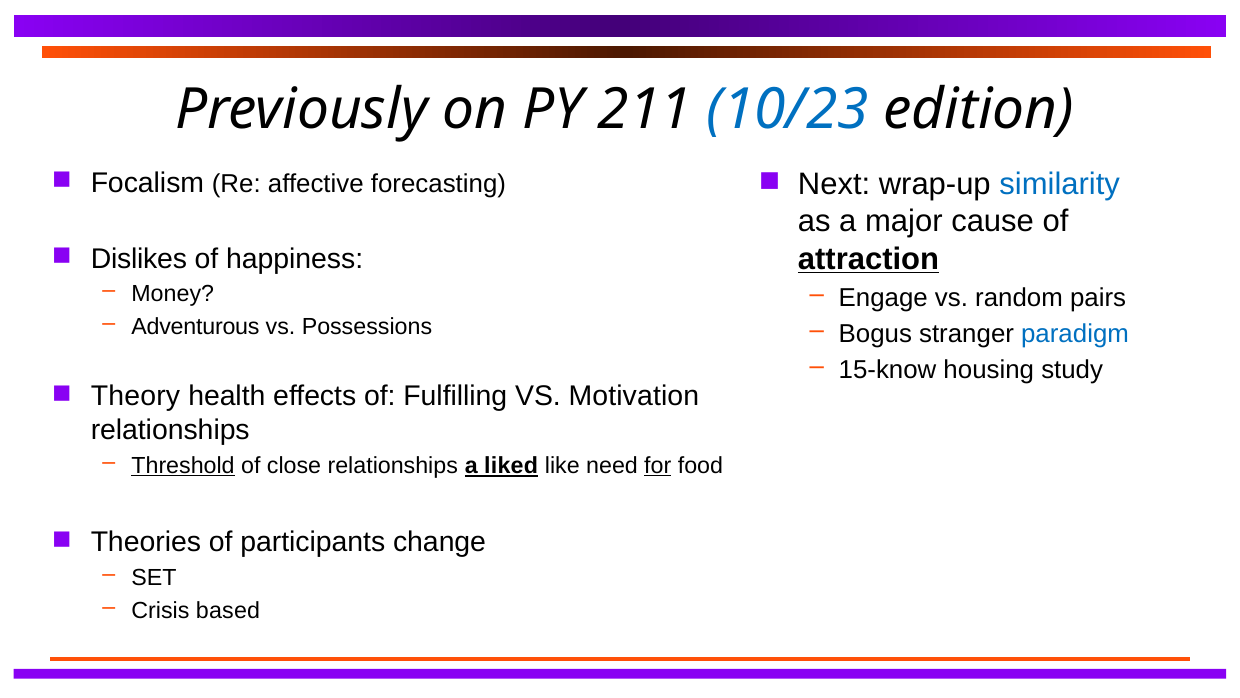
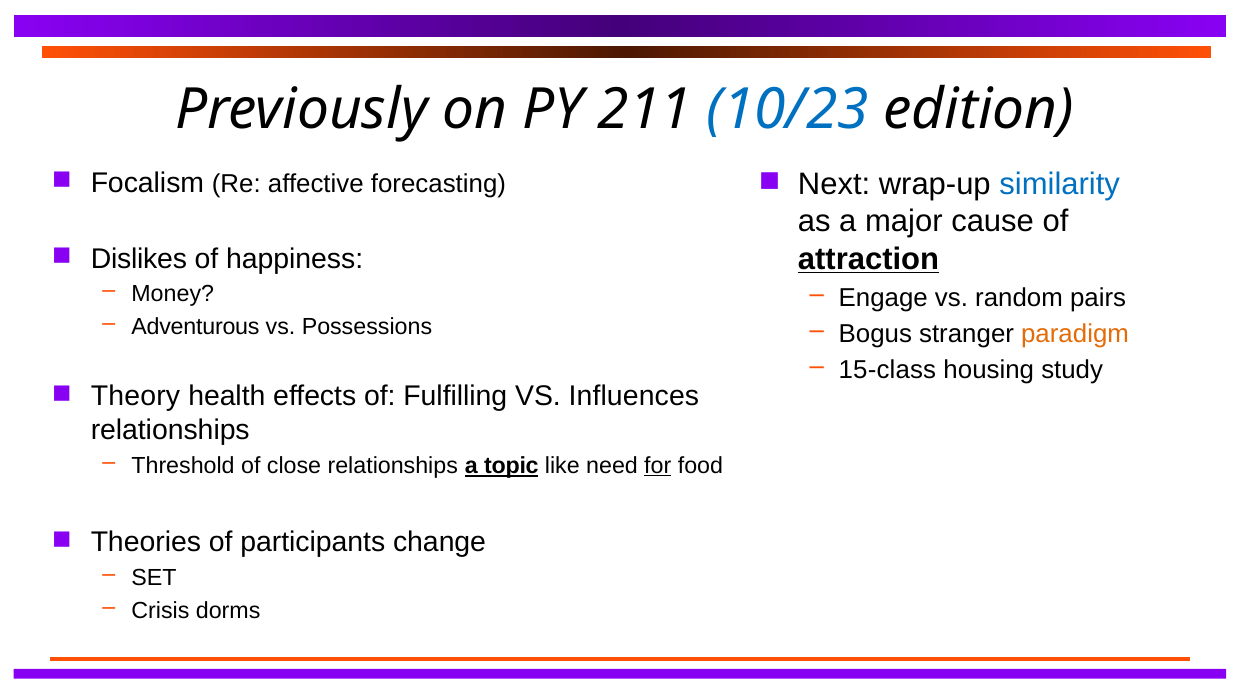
paradigm colour: blue -> orange (1075, 334)
15-know: 15-know -> 15-class (887, 370)
Motivation: Motivation -> Influences (634, 396)
Threshold underline: present -> none (183, 465)
liked: liked -> topic (511, 465)
based: based -> dorms (228, 610)
